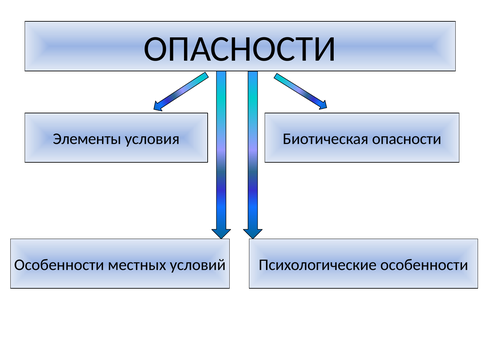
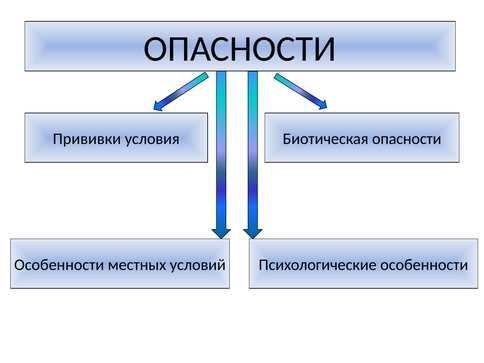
Элементы: Элементы -> Прививки (87, 139)
